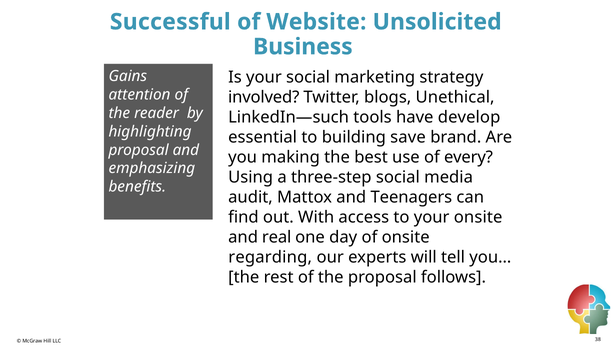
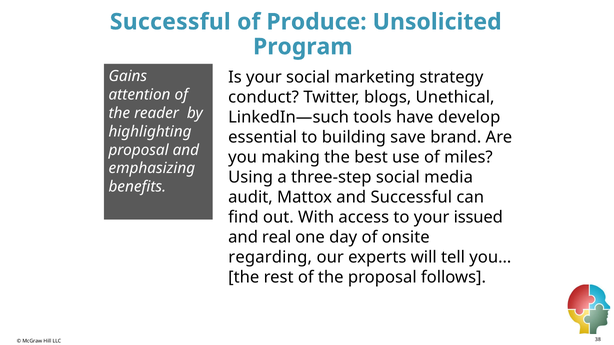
Website: Website -> Produce (316, 22)
Business: Business -> Program (303, 47)
involved: involved -> conduct (264, 97)
every: every -> miles (468, 157)
and Teenagers: Teenagers -> Successful (411, 197)
your onsite: onsite -> issued (478, 217)
